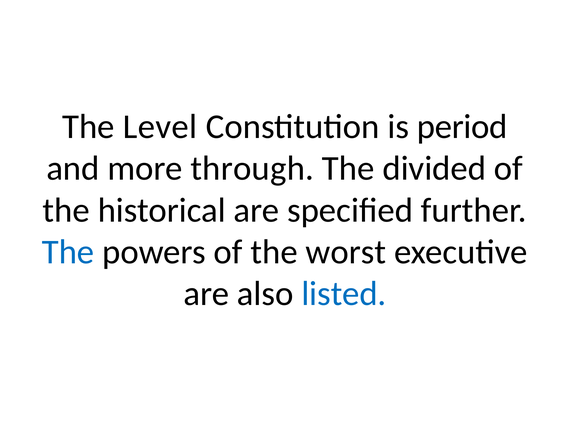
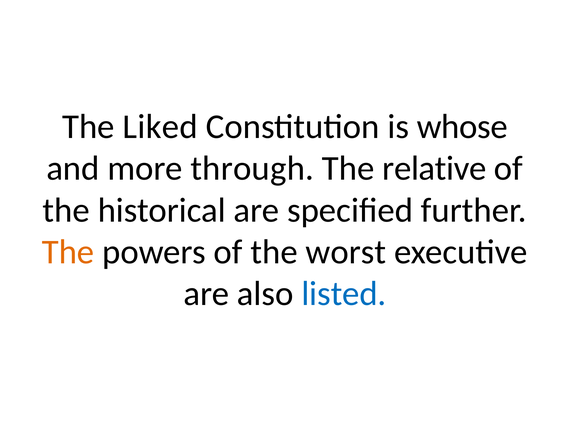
Level: Level -> Liked (160, 127)
period: period -> whose (462, 127)
divided: divided -> relative (434, 169)
The colour: blue -> orange (68, 252)
